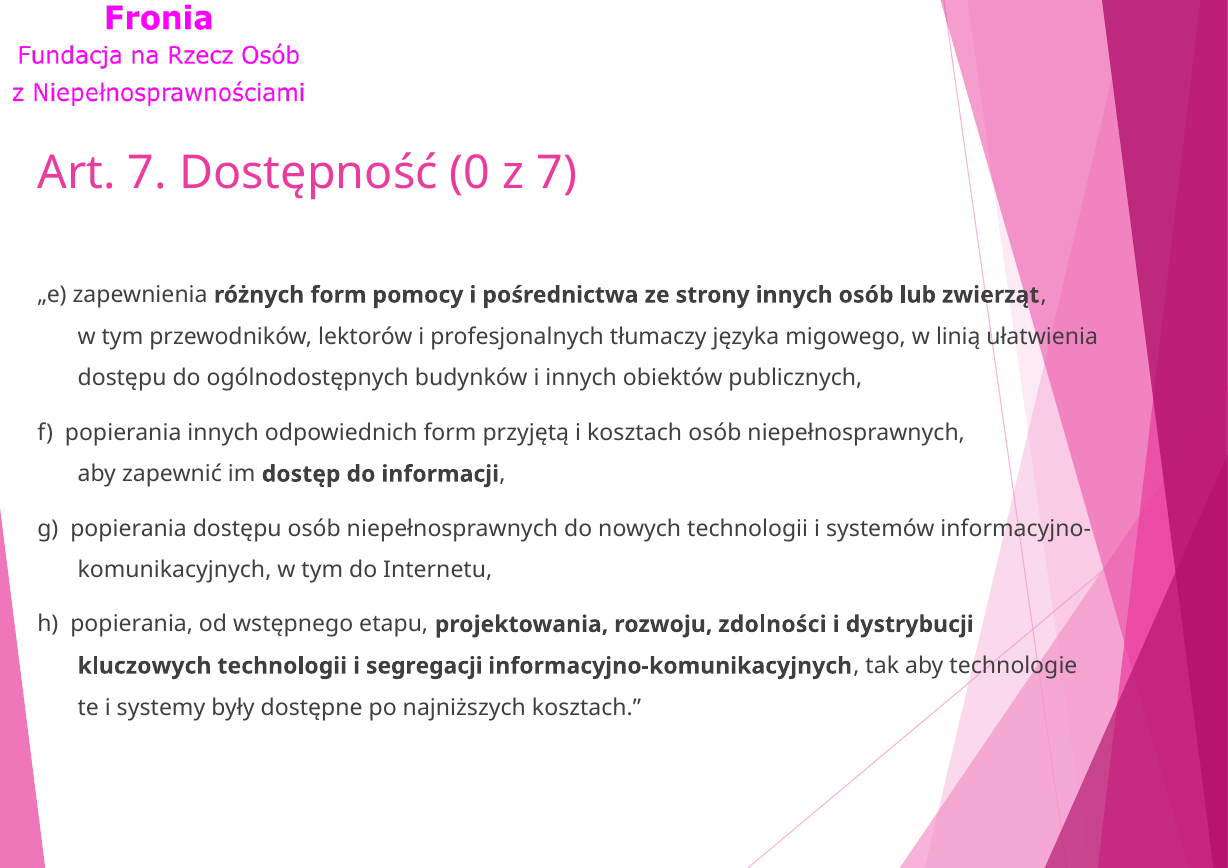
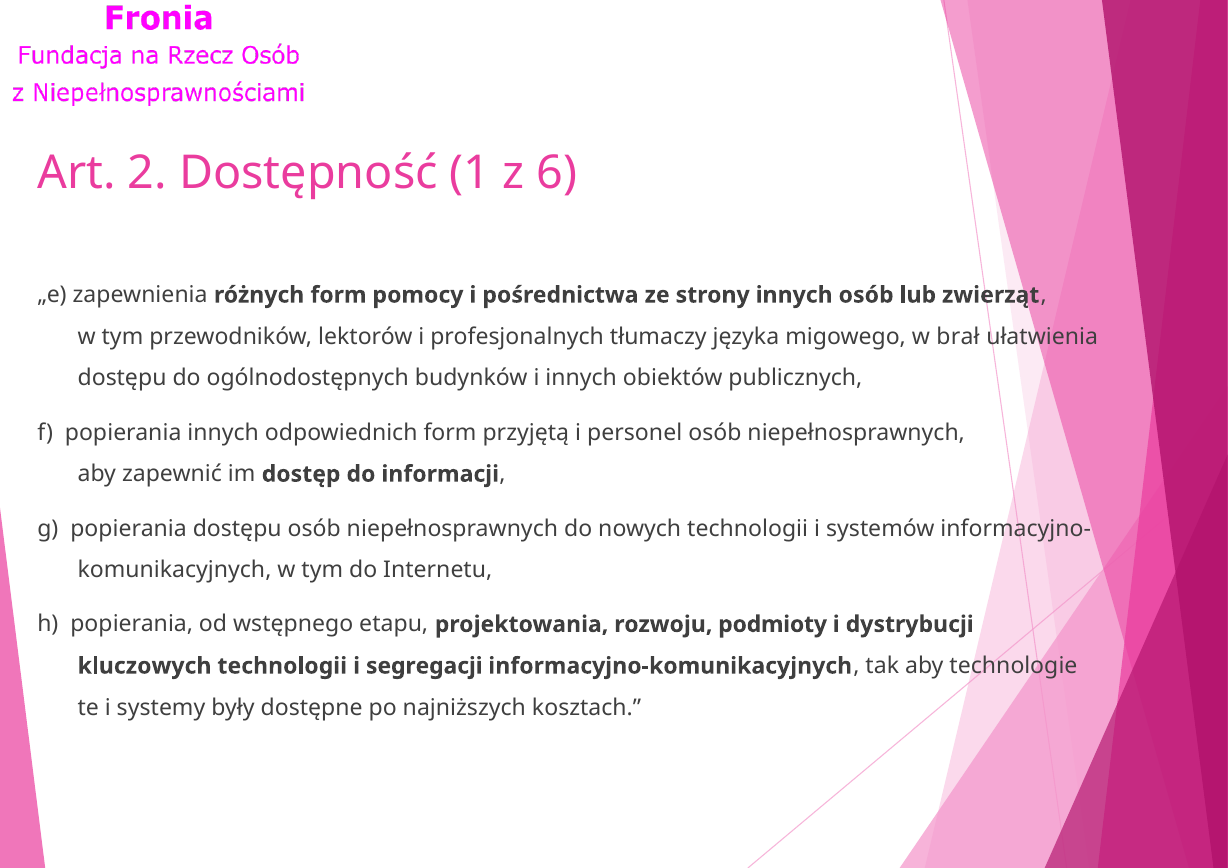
Art 7: 7 -> 2 (147, 173)
0: 0 -> 1 (470, 173)
z 7: 7 -> 6 (557, 173)
linią: linią -> brał (958, 337)
i kosztach: kosztach -> personel (635, 433)
zdolności: zdolności -> podmioty (773, 625)
